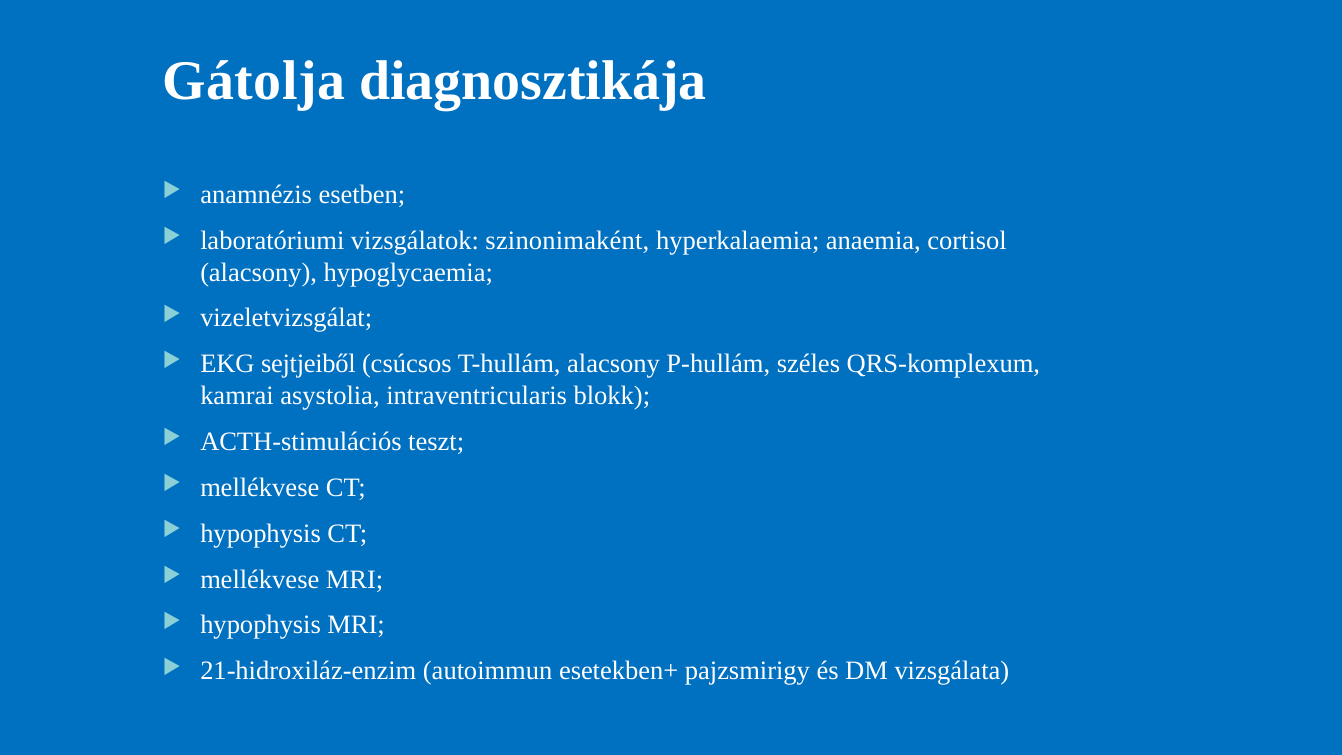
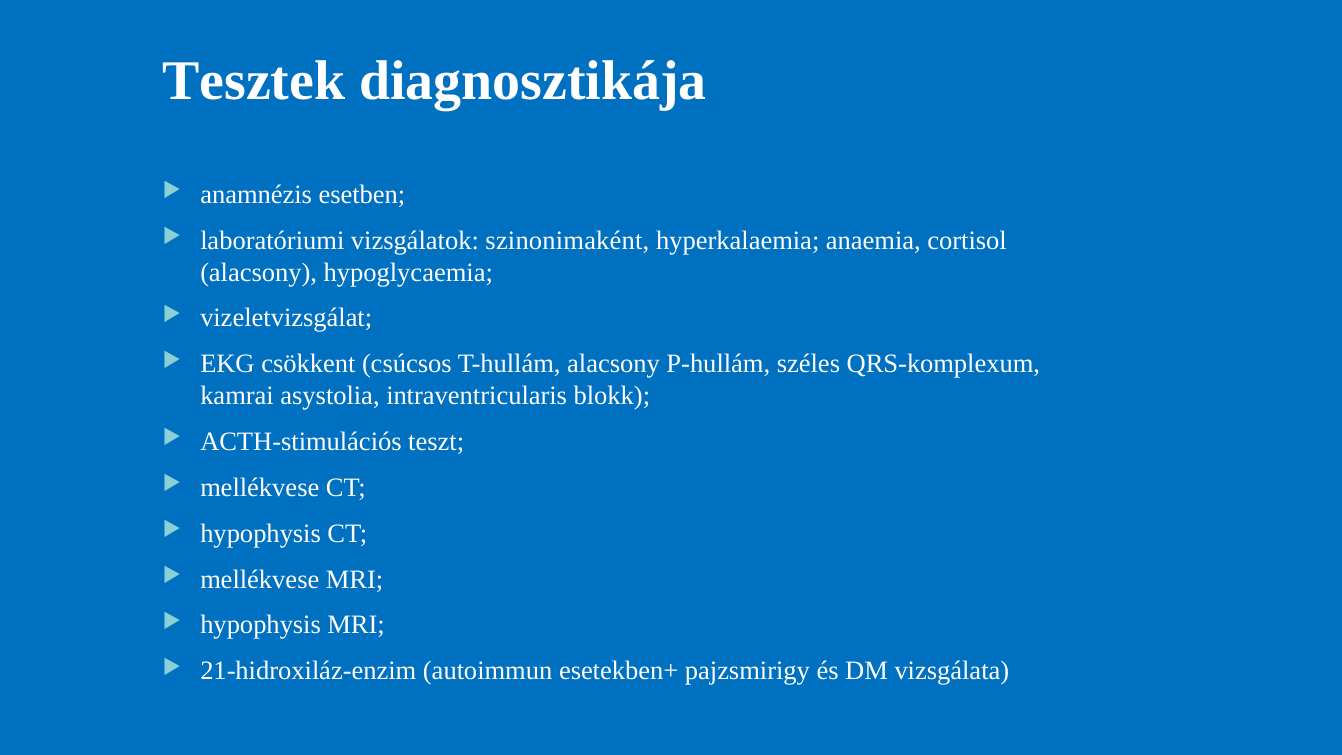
Gátolja: Gátolja -> Tesztek (254, 81)
sejtjeiből: sejtjeiből -> csökkent (308, 364)
